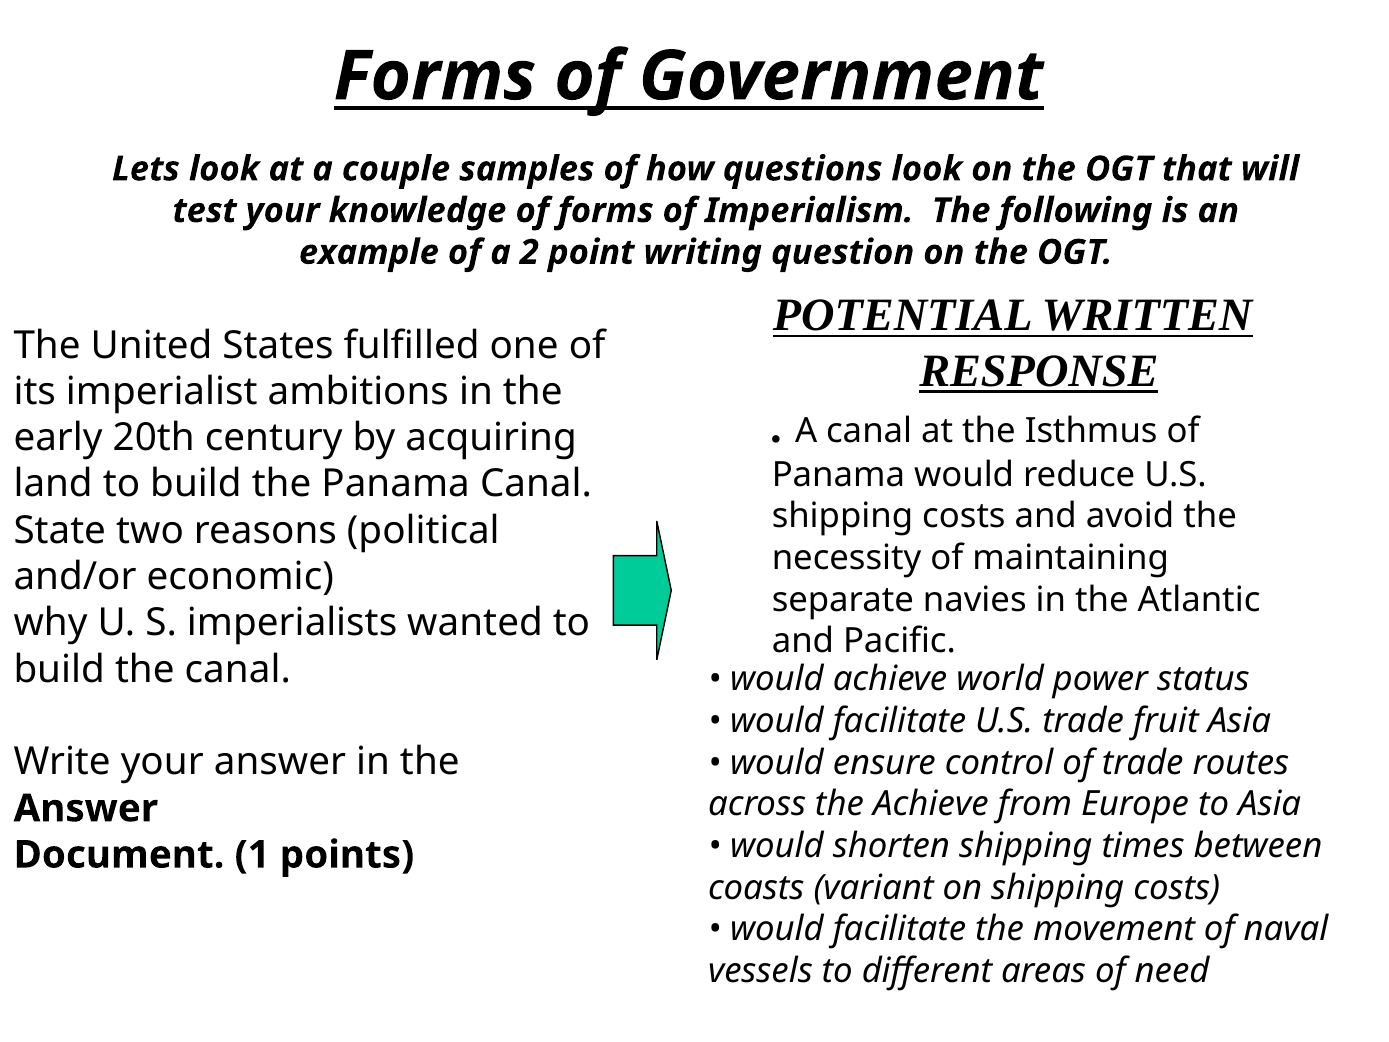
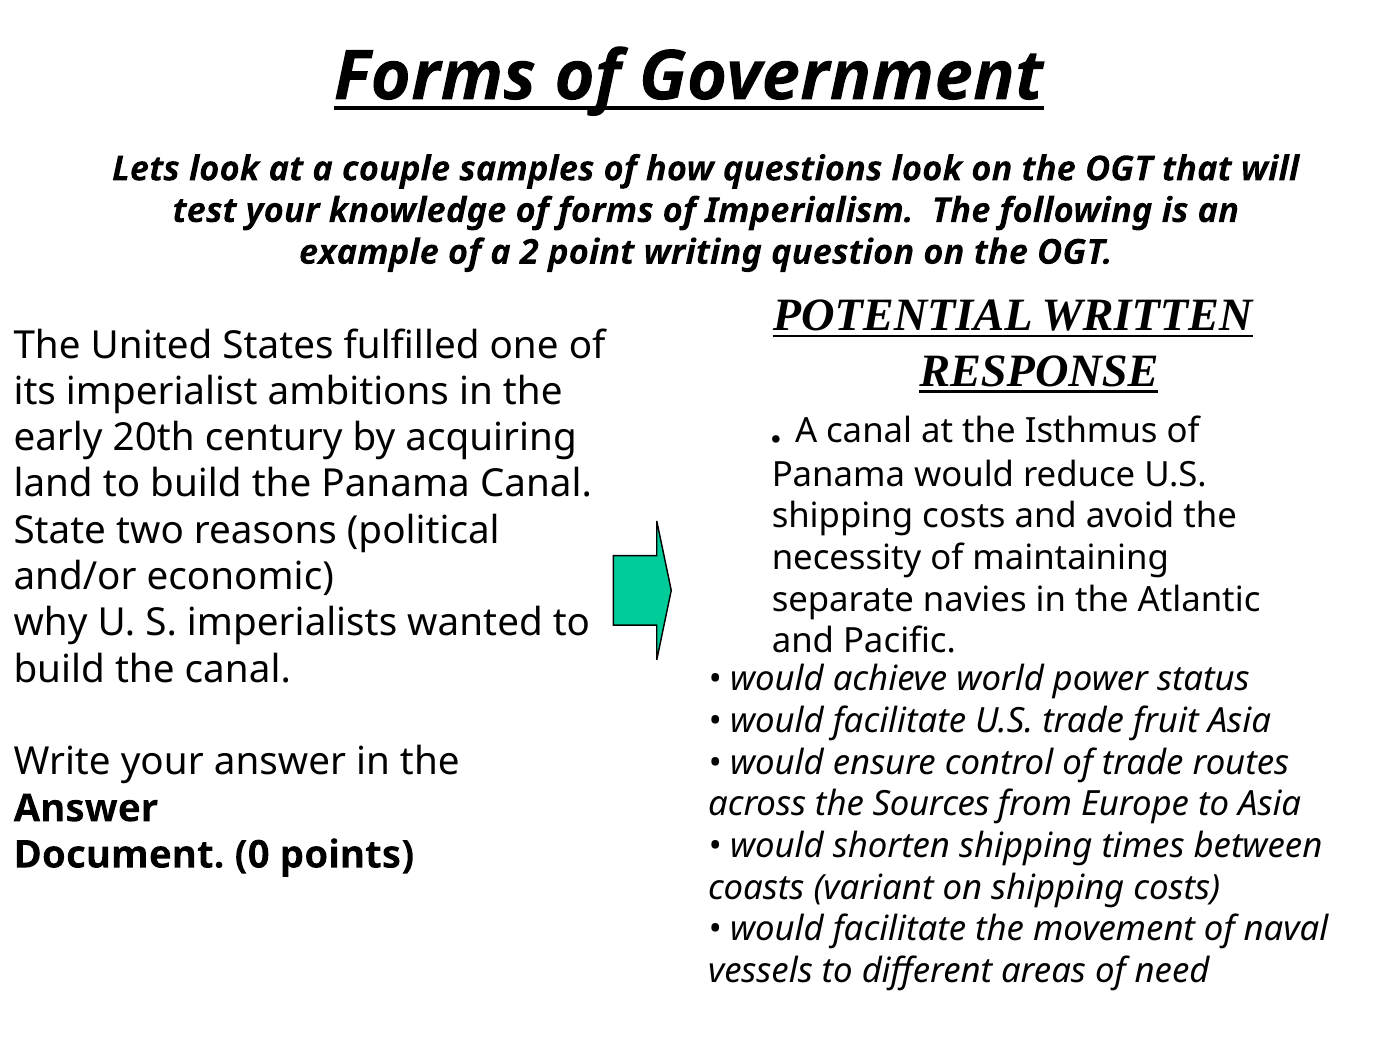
the Achieve: Achieve -> Sources (931, 804)
1: 1 -> 0 (252, 855)
